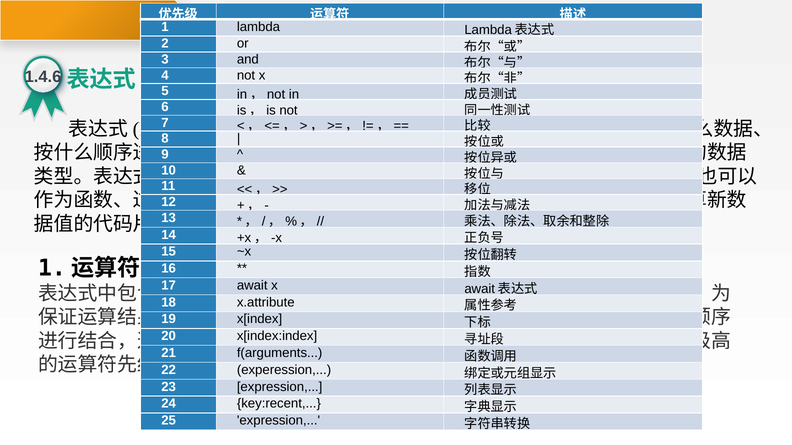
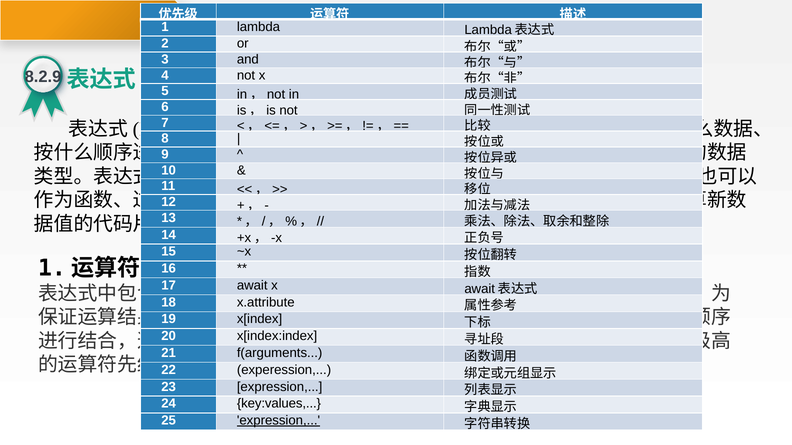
1.4.6: 1.4.6 -> 8.2.9 (43, 77)
key:recent: key:recent -> key:values (279, 404)
expression underline: none -> present (279, 421)
